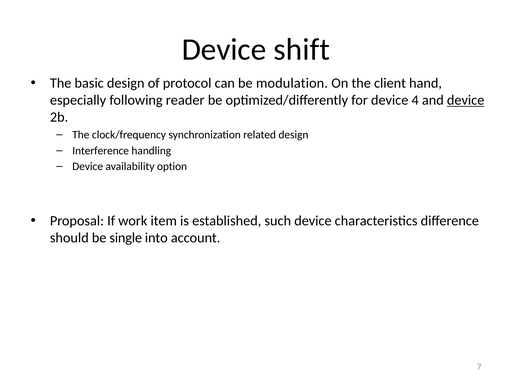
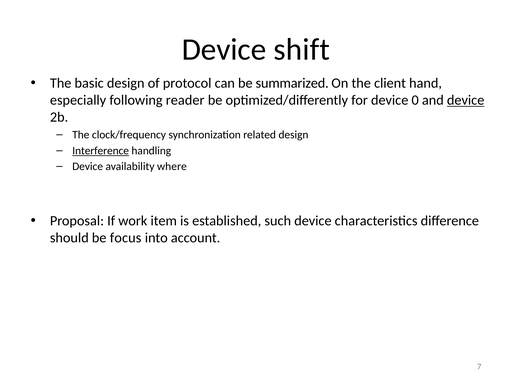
modulation: modulation -> summarized (292, 83)
4: 4 -> 0 (415, 100)
Interference underline: none -> present (101, 151)
option: option -> where (172, 167)
single: single -> focus (126, 238)
